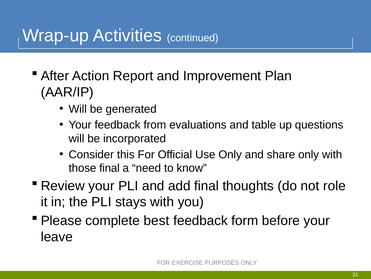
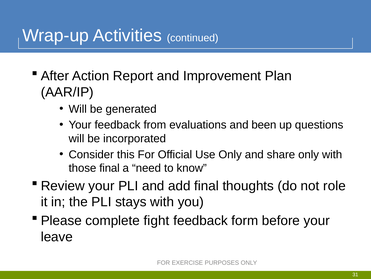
table: table -> been (264, 125)
best: best -> fight (157, 220)
